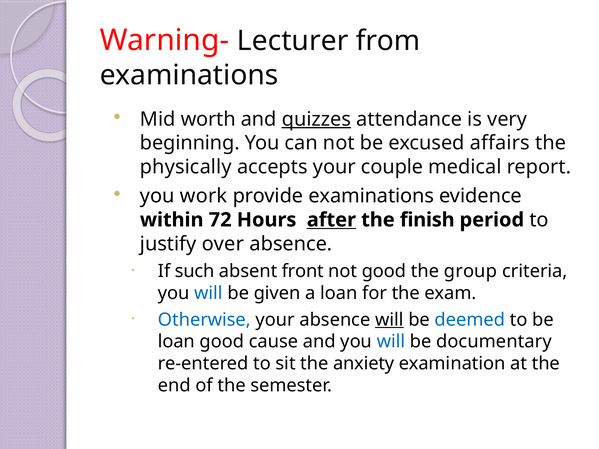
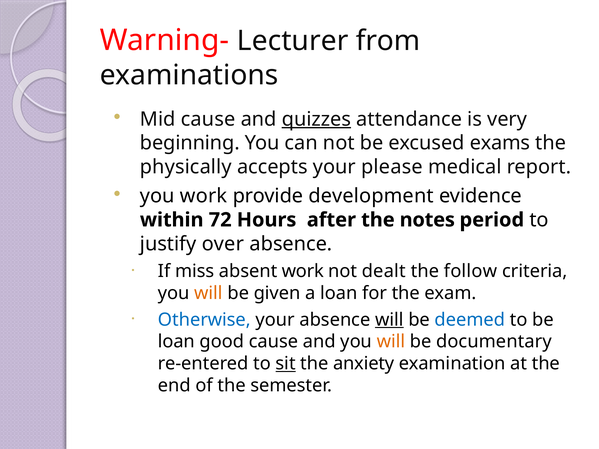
Mid worth: worth -> cause (208, 119)
affairs: affairs -> exams (500, 143)
couple: couple -> please (392, 167)
provide examinations: examinations -> development (371, 196)
after underline: present -> none (331, 220)
finish: finish -> notes (427, 220)
such: such -> miss (195, 271)
absent front: front -> work (303, 271)
not good: good -> dealt (384, 271)
group: group -> follow (470, 271)
will colour: blue -> orange (208, 293)
will colour: blue -> orange (391, 342)
sit underline: none -> present (286, 364)
